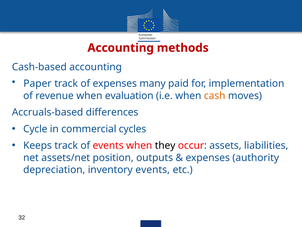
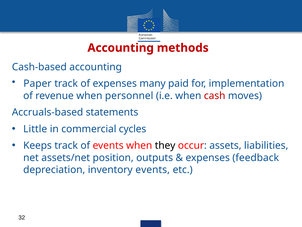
evaluation: evaluation -> personnel (129, 95)
cash colour: orange -> red (215, 95)
differences: differences -> statements (112, 112)
Cycle: Cycle -> Little (35, 129)
authority: authority -> feedback (256, 157)
